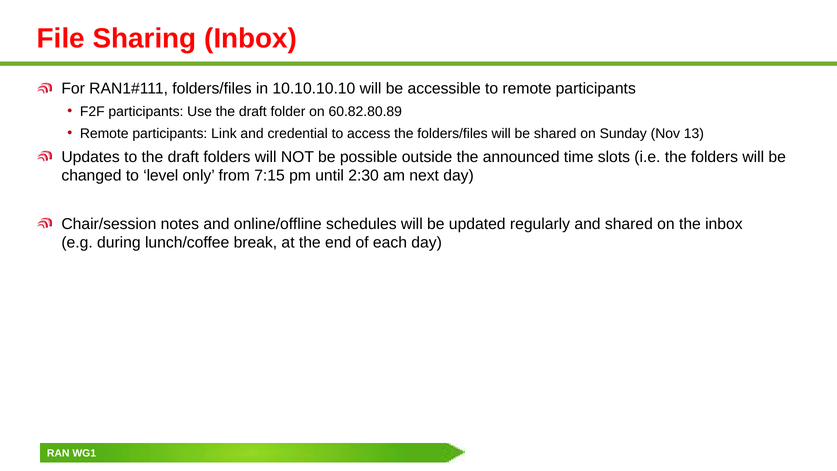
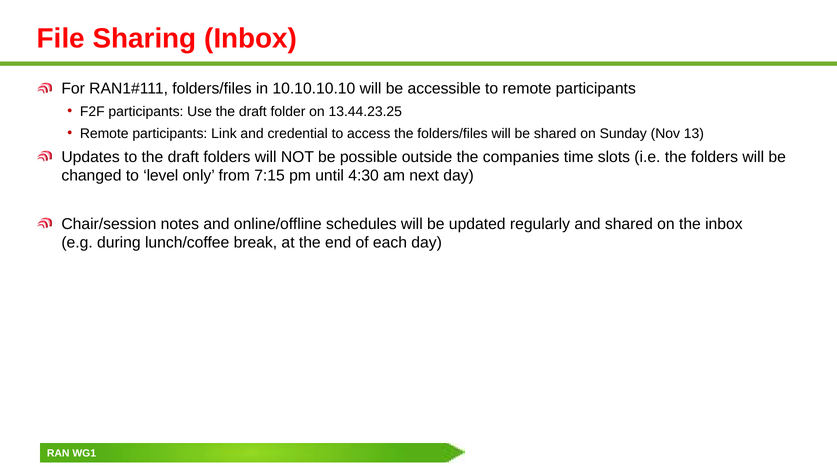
60.82.80.89: 60.82.80.89 -> 13.44.23.25 (365, 112)
announced: announced -> companies (521, 157)
2:30: 2:30 -> 4:30 (364, 176)
